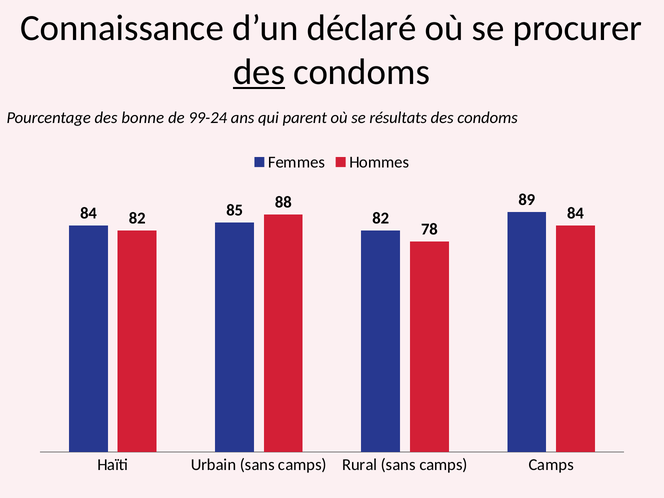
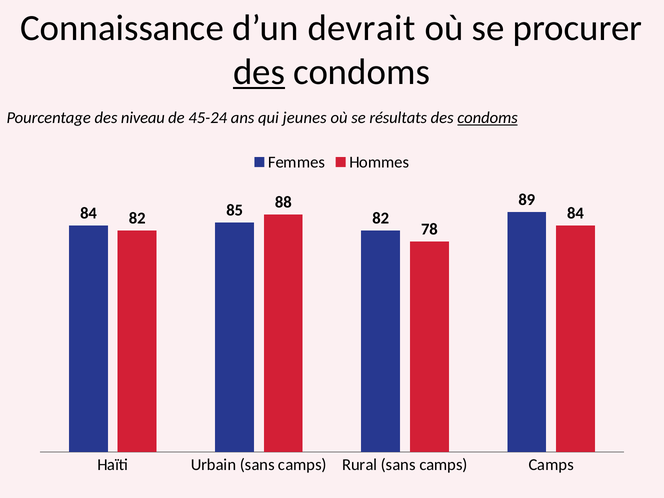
déclaré: déclaré -> devrait (361, 28)
bonne: bonne -> niveau (143, 118)
99-24: 99-24 -> 45-24 (208, 118)
parent: parent -> jeunes (305, 118)
condoms underline: none -> present (488, 118)
